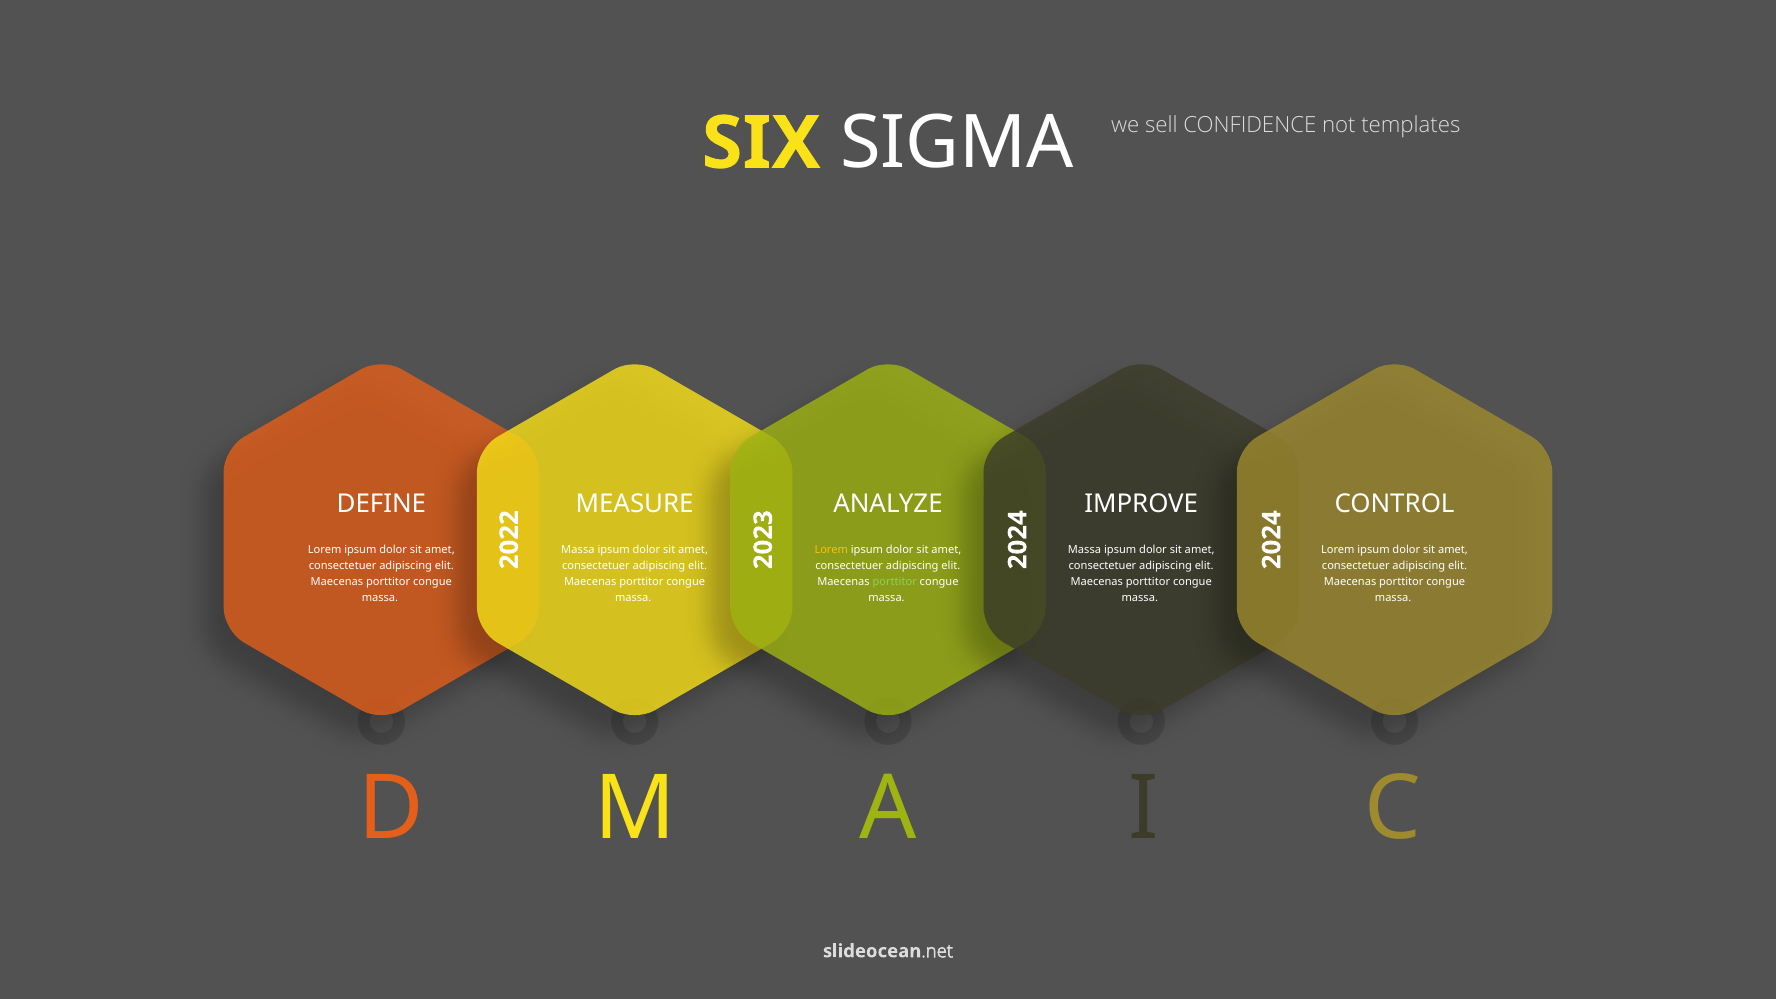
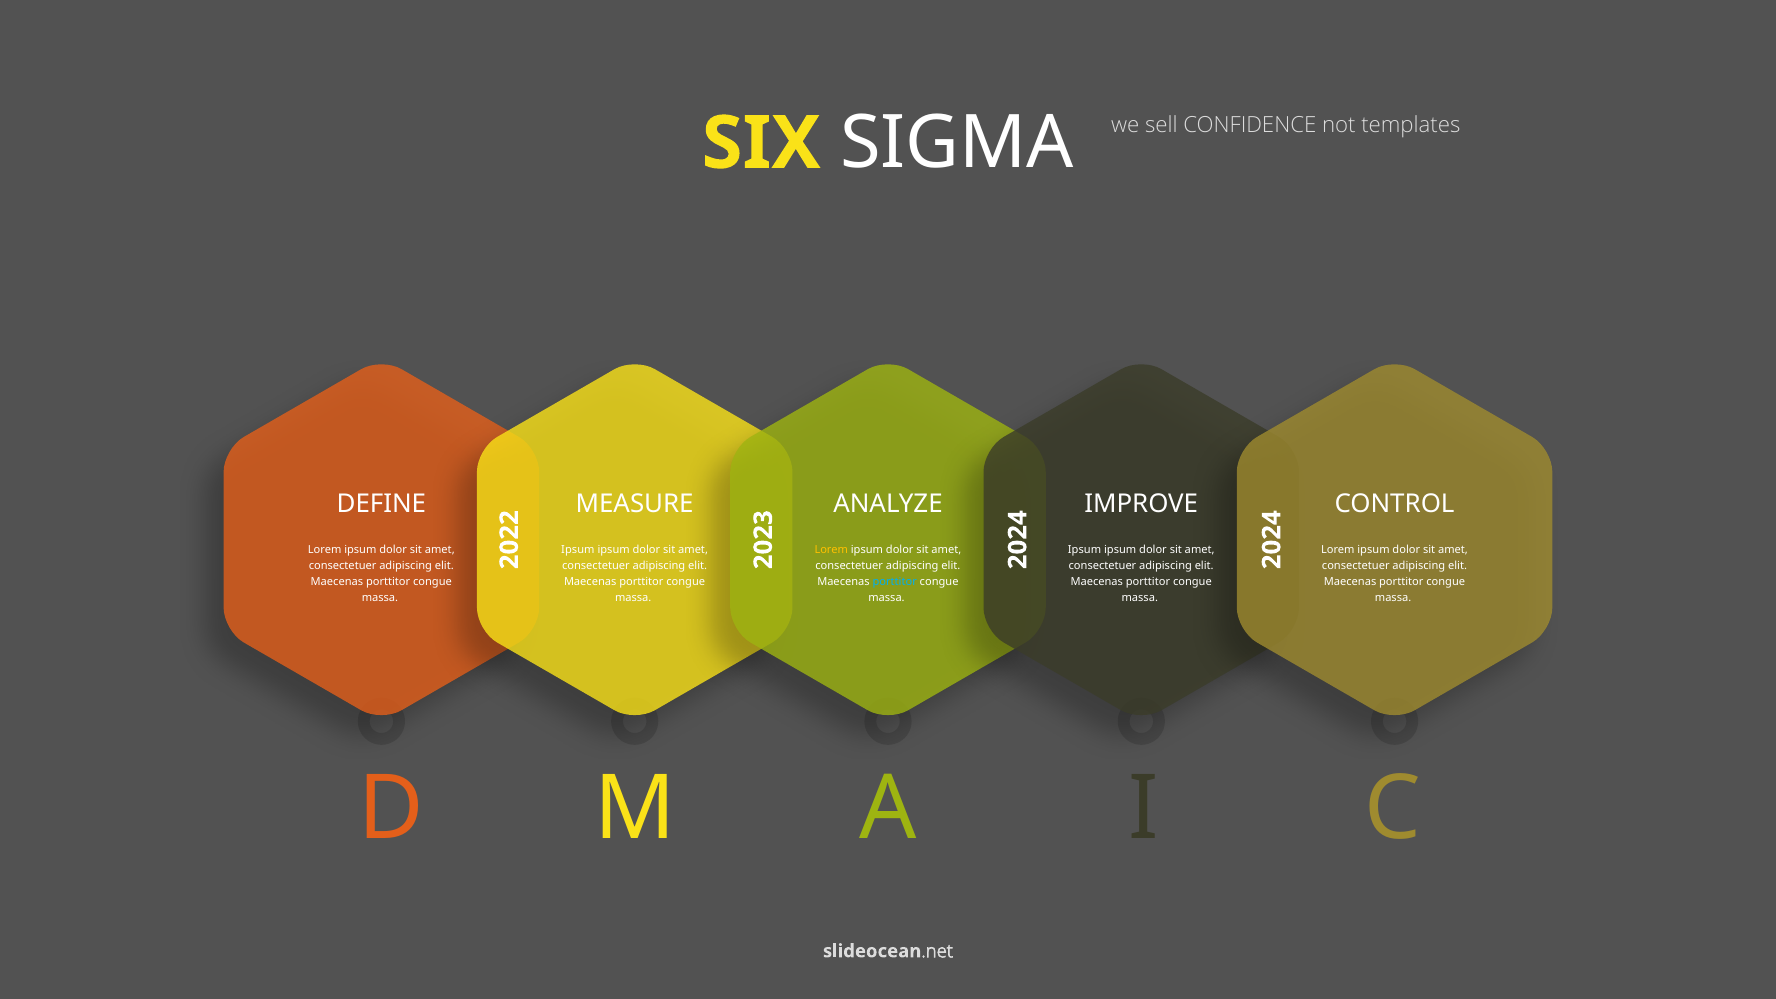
Massa: Massa -> Ipsum (578, 549)
Massa: Massa -> Ipsum (1085, 549)
porttitor colour: light green -> light blue (895, 581)
